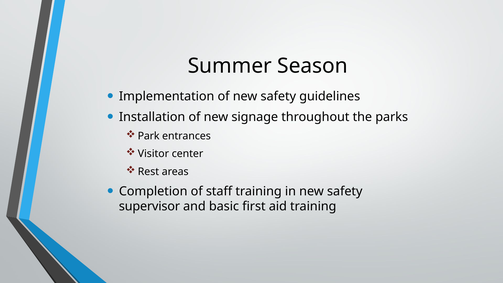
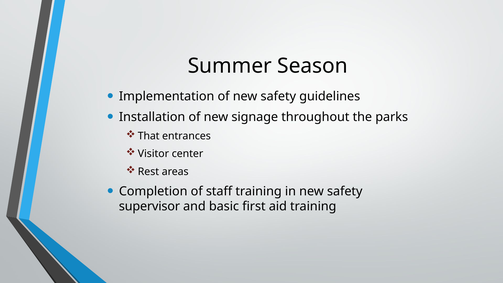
Park: Park -> That (149, 136)
